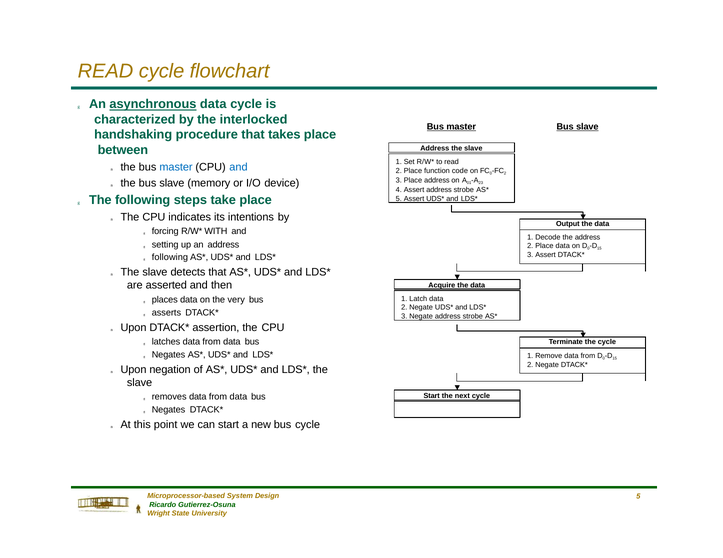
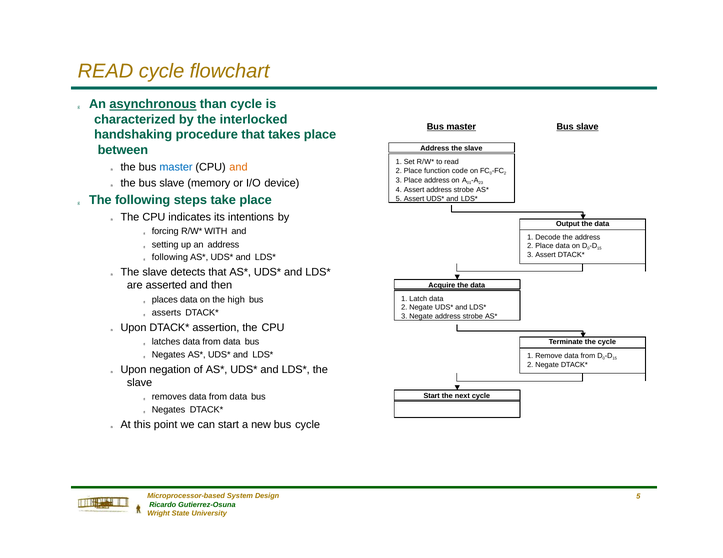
asynchronous data: data -> than (213, 104)
and colour: blue -> orange (238, 167)
very: very -> high (236, 300)
